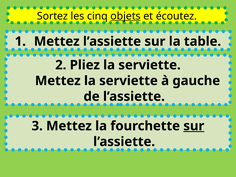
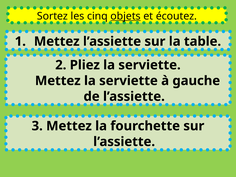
sur underline: present -> none (194, 126)
